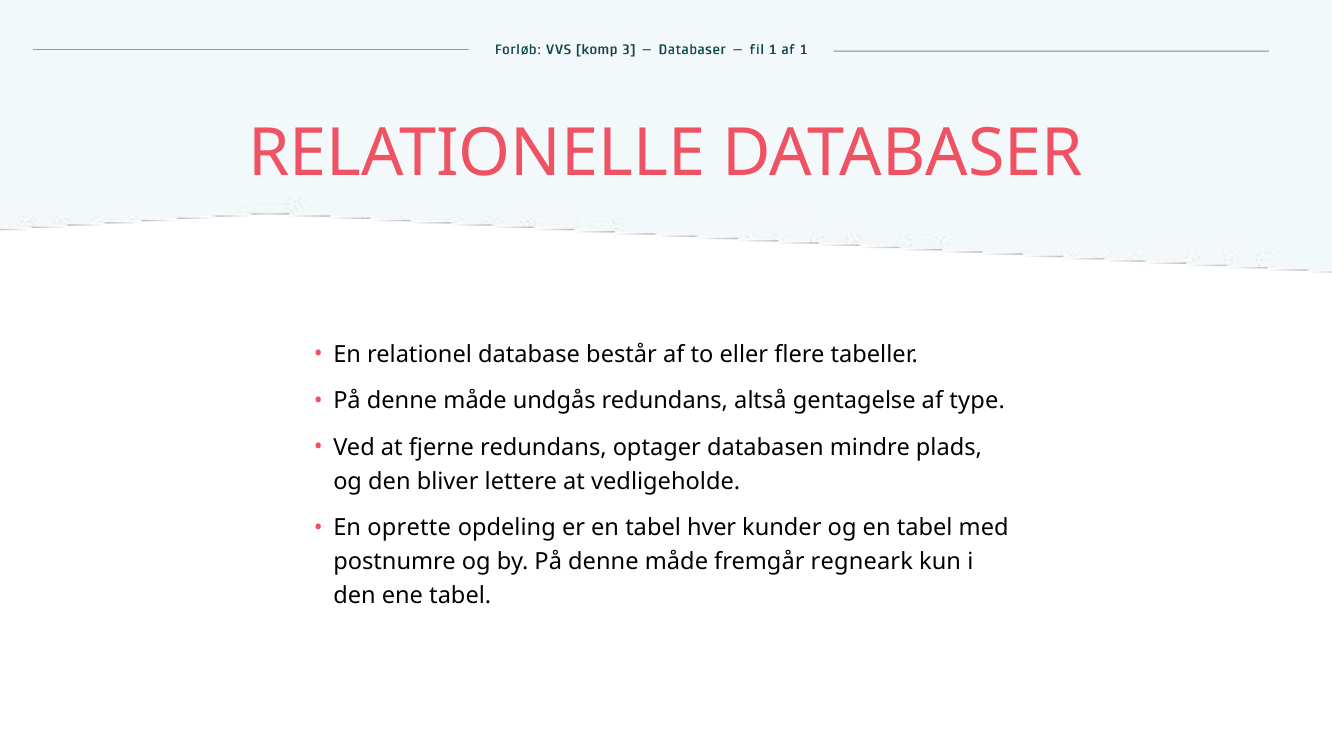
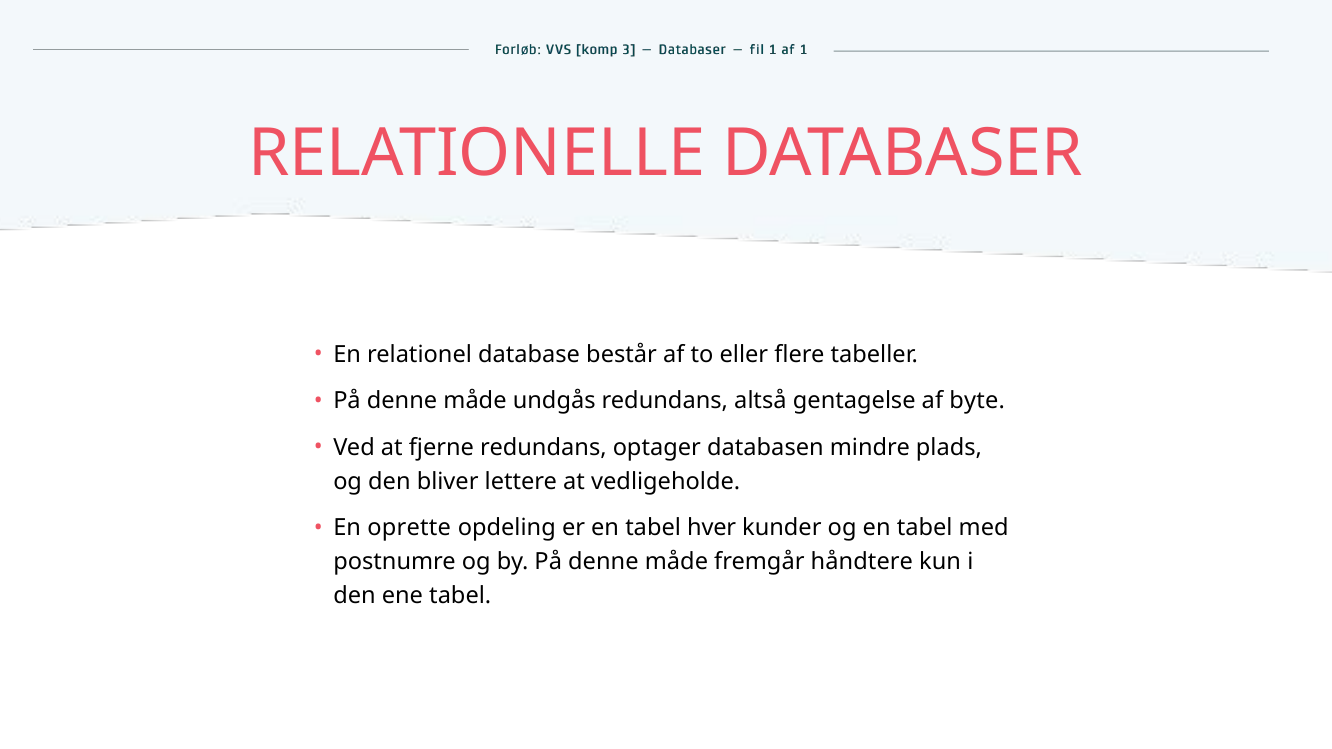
type: type -> byte (977, 401)
regneark: regneark -> håndtere (862, 562)
